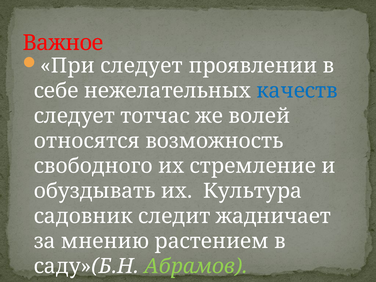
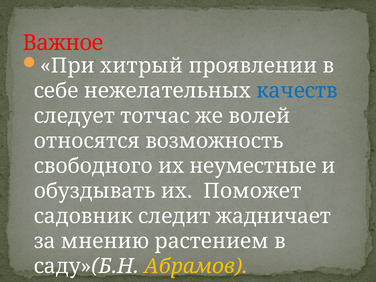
При следует: следует -> хитрый (142, 66)
стремление: стремление -> неуместные (253, 166)
Культура: Культура -> Поможет (252, 191)
Абрамов colour: light green -> yellow (196, 266)
